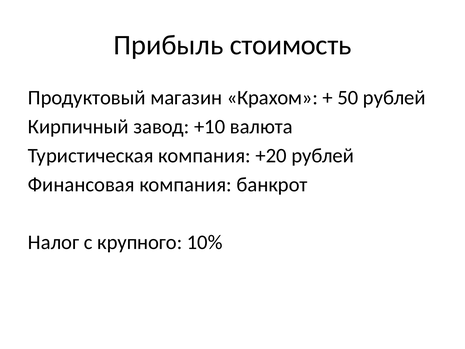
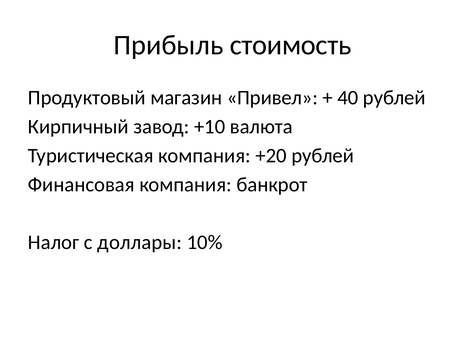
Крахом: Крахом -> Привел (272, 98)
50: 50 -> 40 (348, 98)
крупного: крупного -> доллары (140, 242)
